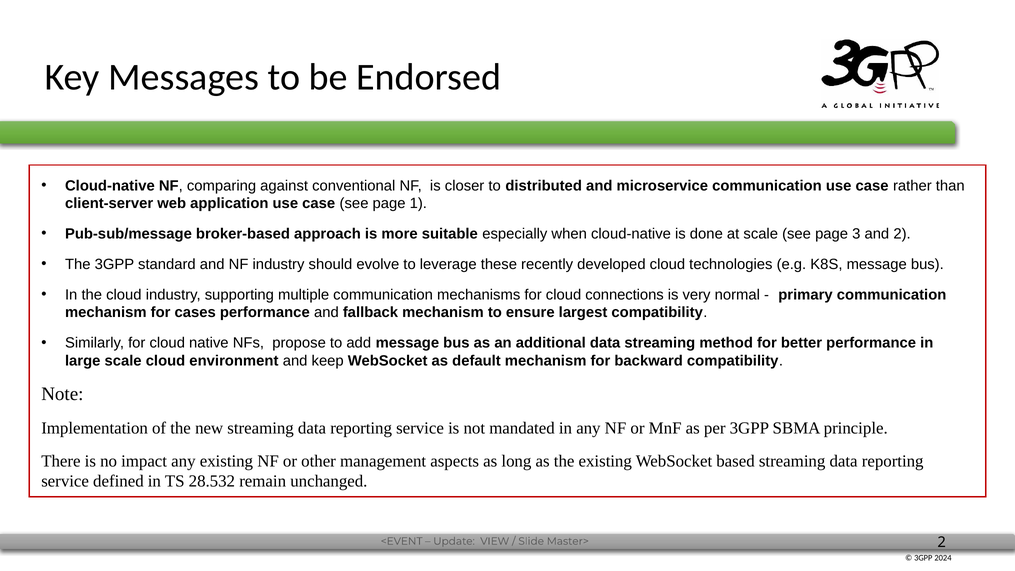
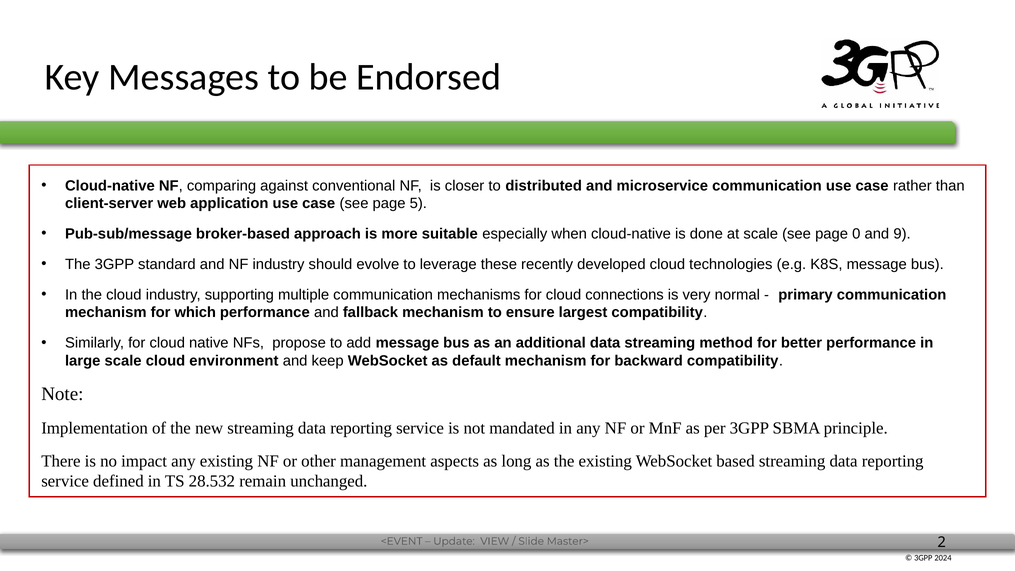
1: 1 -> 5 (418, 203)
3: 3 -> 0 (856, 234)
and 2: 2 -> 9 (902, 234)
cases: cases -> which (195, 312)
